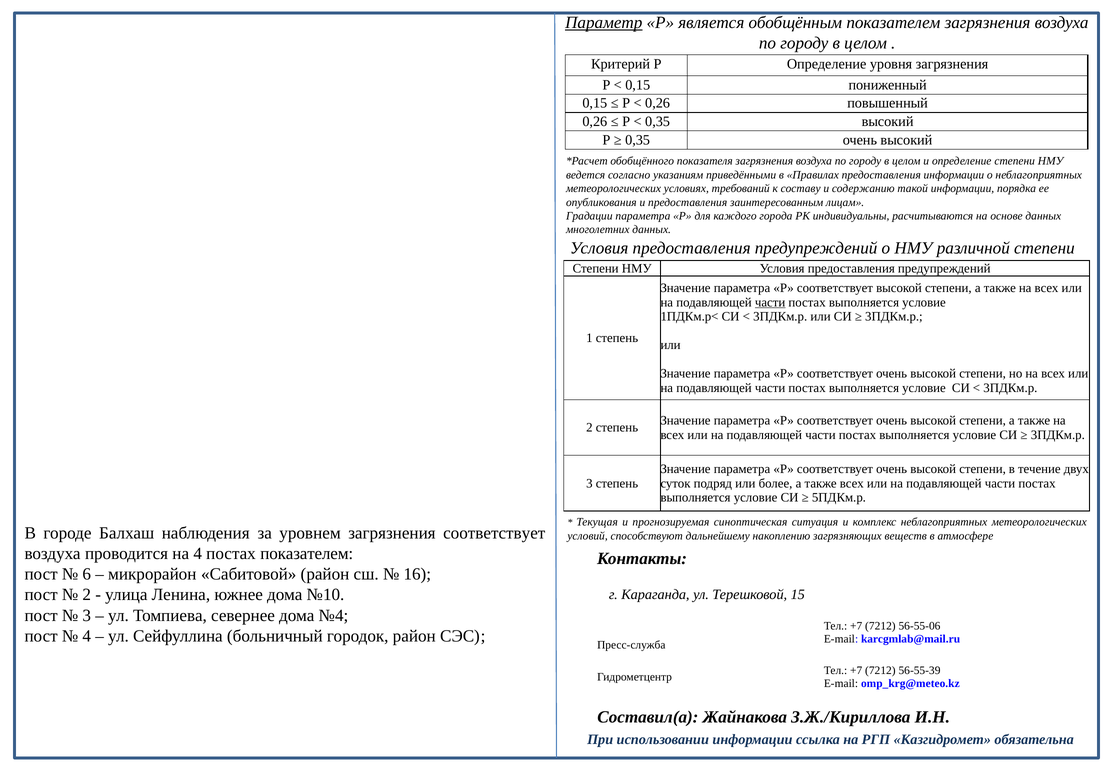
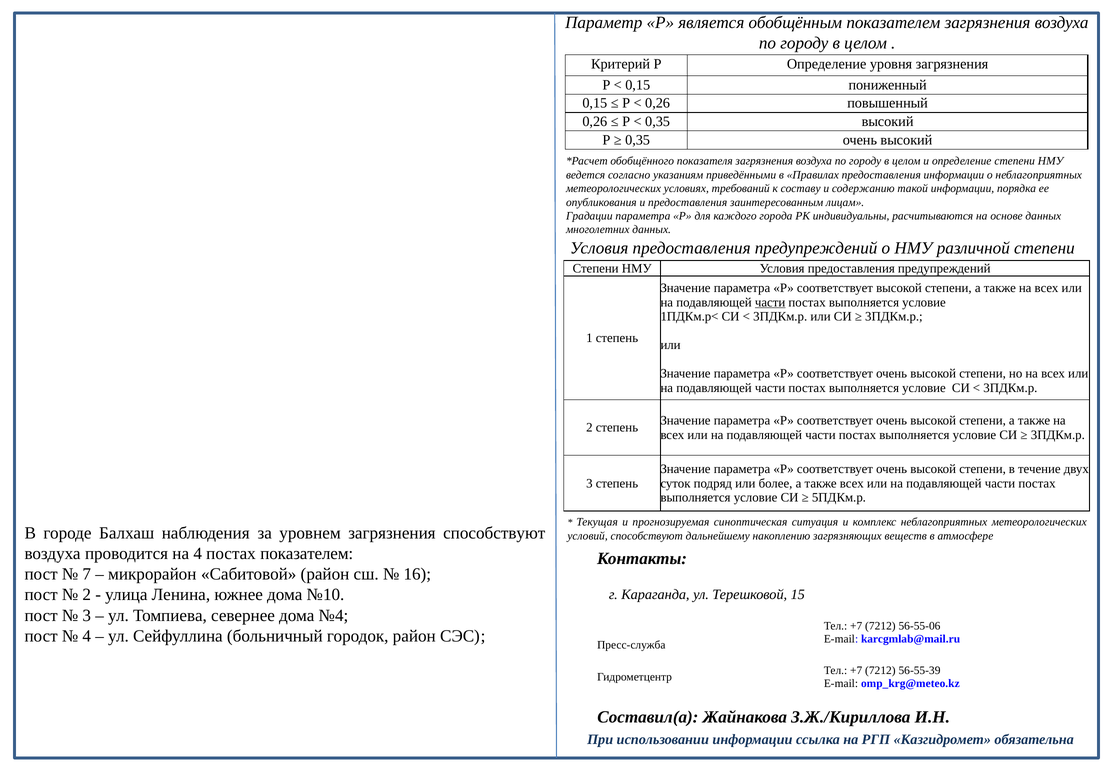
Параметр underline: present -> none (604, 23)
загрязнения соответствует: соответствует -> способствуют (494, 533)
6: 6 -> 7 (87, 574)
